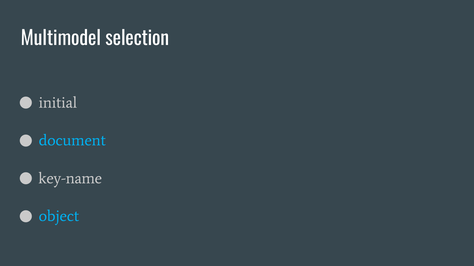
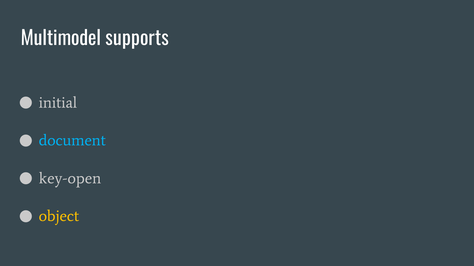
selection: selection -> supports (137, 39)
key-name: key-name -> key-open (70, 179)
object colour: light blue -> yellow (59, 217)
